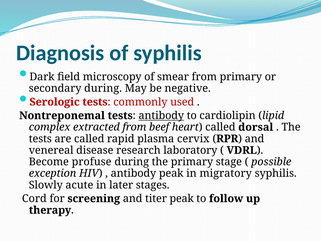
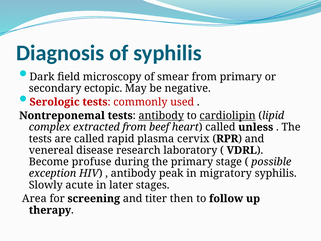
secondary during: during -> ectopic (103, 88)
cardiolipin underline: none -> present (228, 115)
dorsal: dorsal -> unless (256, 127)
Cord: Cord -> Area (34, 198)
titer peak: peak -> then (182, 198)
